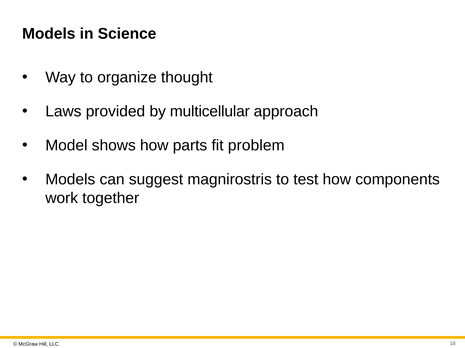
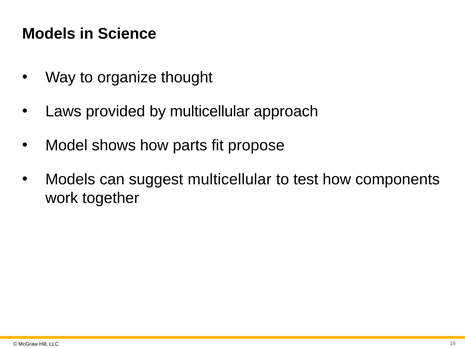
problem: problem -> propose (256, 146)
suggest magnirostris: magnirostris -> multicellular (230, 180)
